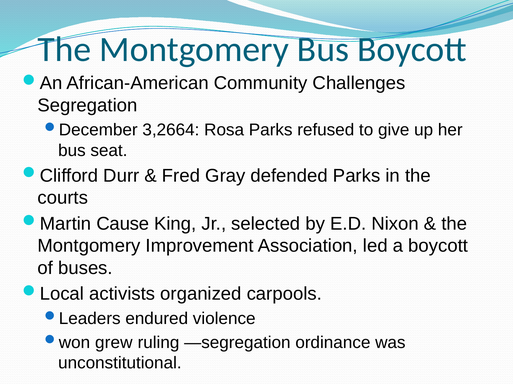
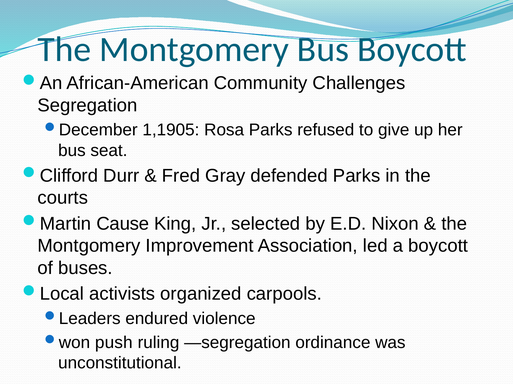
3,2664: 3,2664 -> 1,1905 (171, 130)
grew: grew -> push (114, 343)
